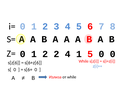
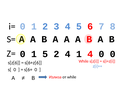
2: 2 -> 5 (45, 54)
1 5: 5 -> 4 (90, 54)
